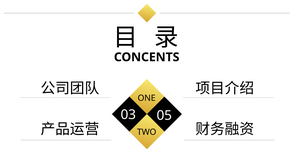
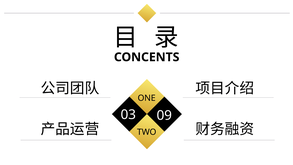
05: 05 -> 09 (164, 115)
